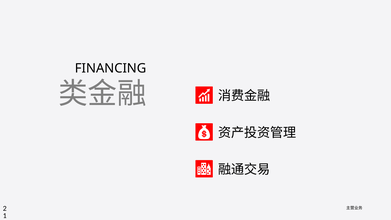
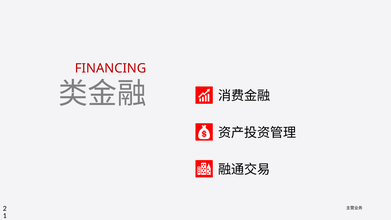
FINANCING colour: black -> red (111, 68)
